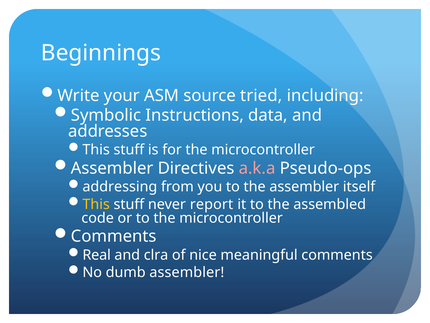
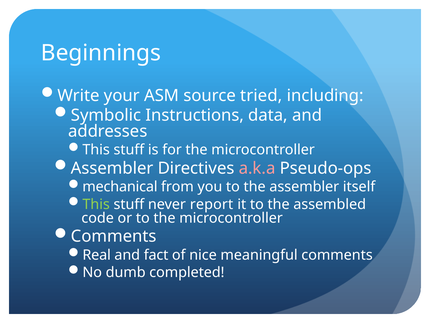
addressing: addressing -> mechanical (120, 187)
This colour: yellow -> light green (96, 204)
clra: clra -> fact (156, 255)
dumb assembler: assembler -> completed (187, 272)
